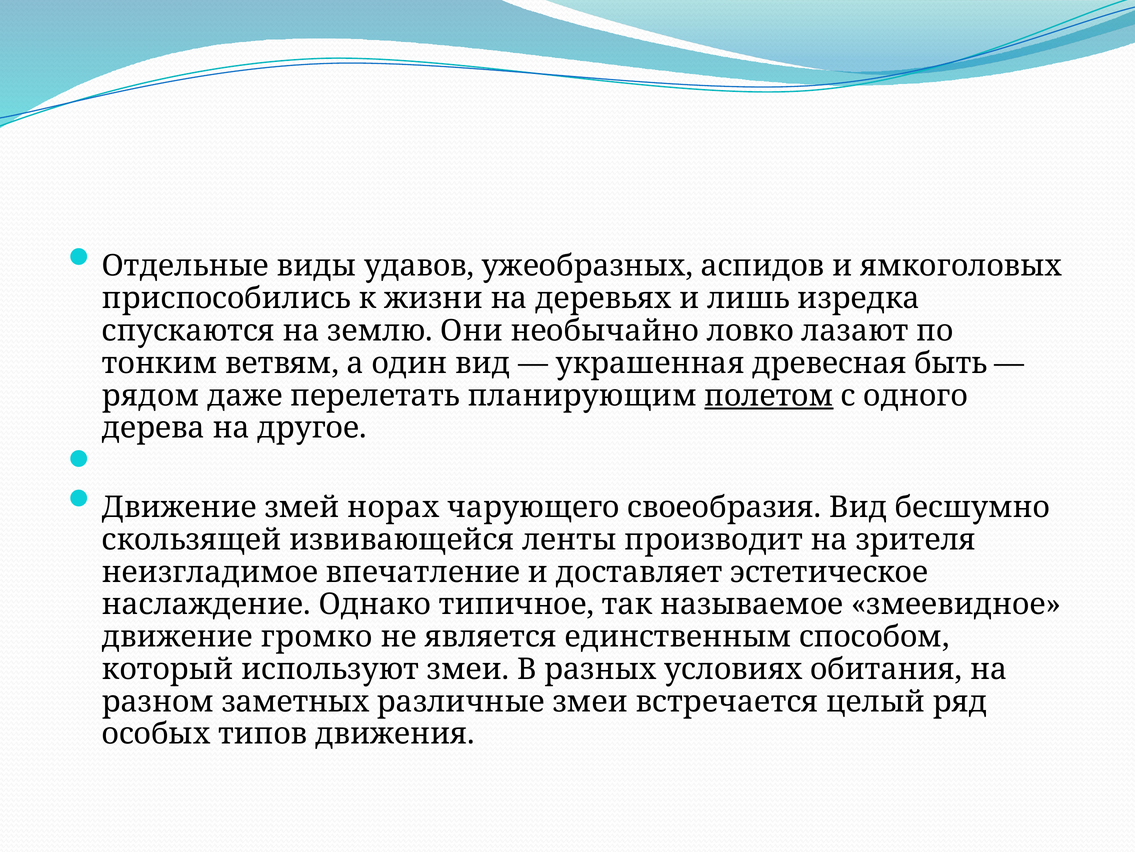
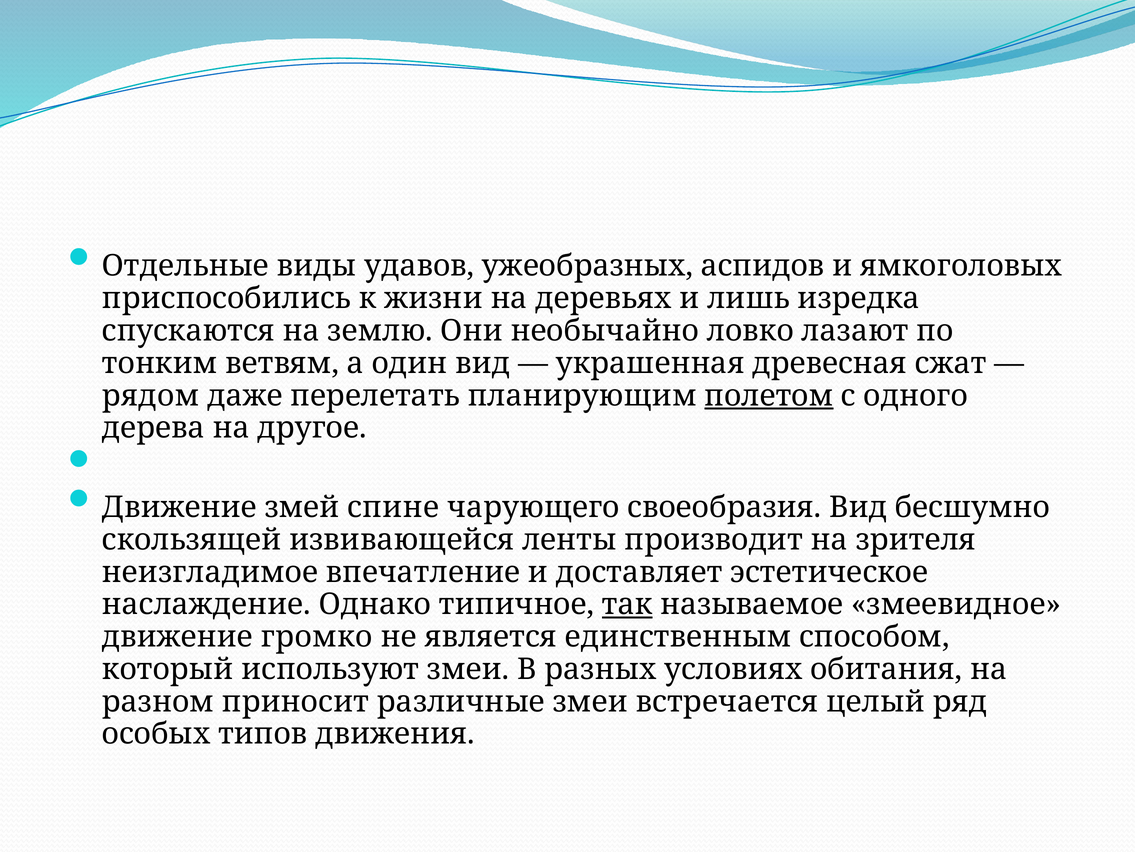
быть: быть -> сжат (951, 363)
норах: норах -> спине (393, 507)
так underline: none -> present (627, 604)
заметных: заметных -> приносит (295, 701)
